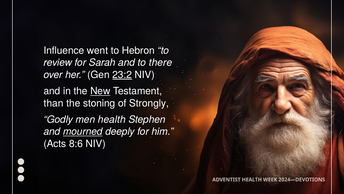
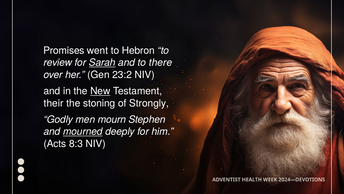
Influence: Influence -> Promises (64, 50)
Sarah underline: none -> present (102, 63)
23:2 underline: present -> none (122, 75)
than: than -> their (54, 103)
health: health -> mourn (112, 119)
8:6: 8:6 -> 8:3 (76, 143)
